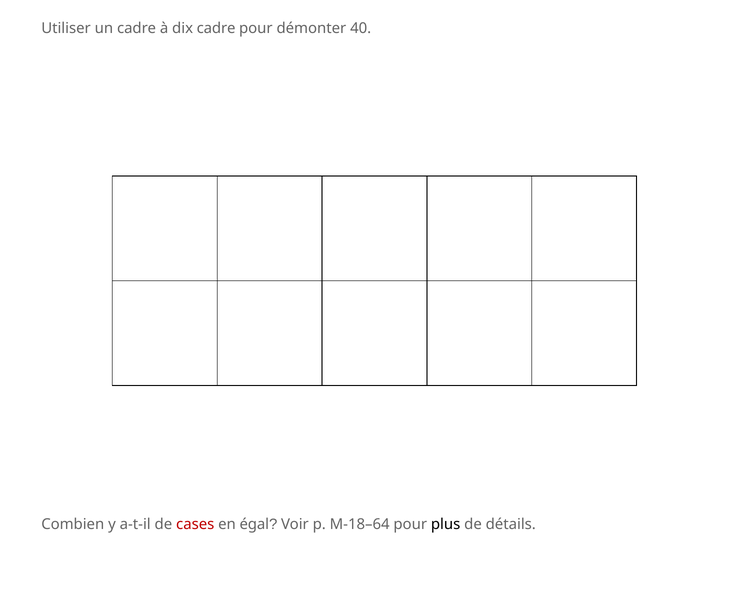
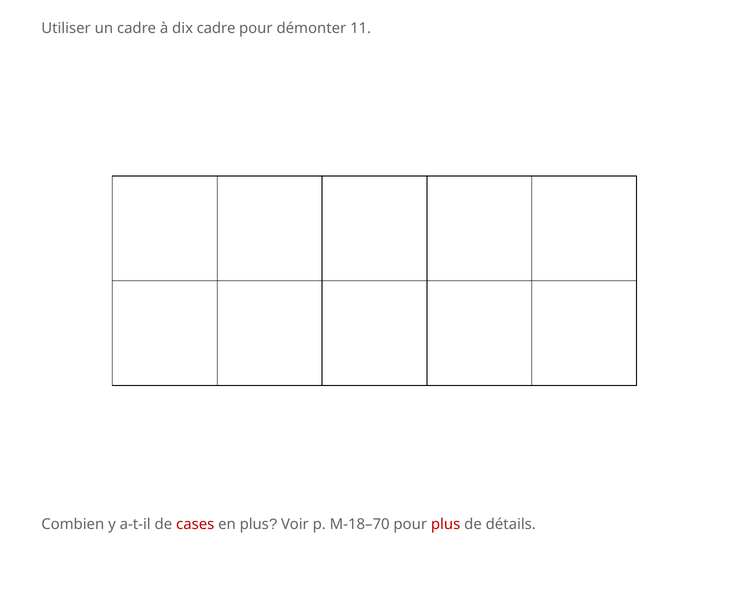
40: 40 -> 11 (361, 28)
en égal: égal -> plus (254, 525)
M-18–64: M-18–64 -> M-18–70 (360, 525)
plus colour: black -> red (446, 525)
